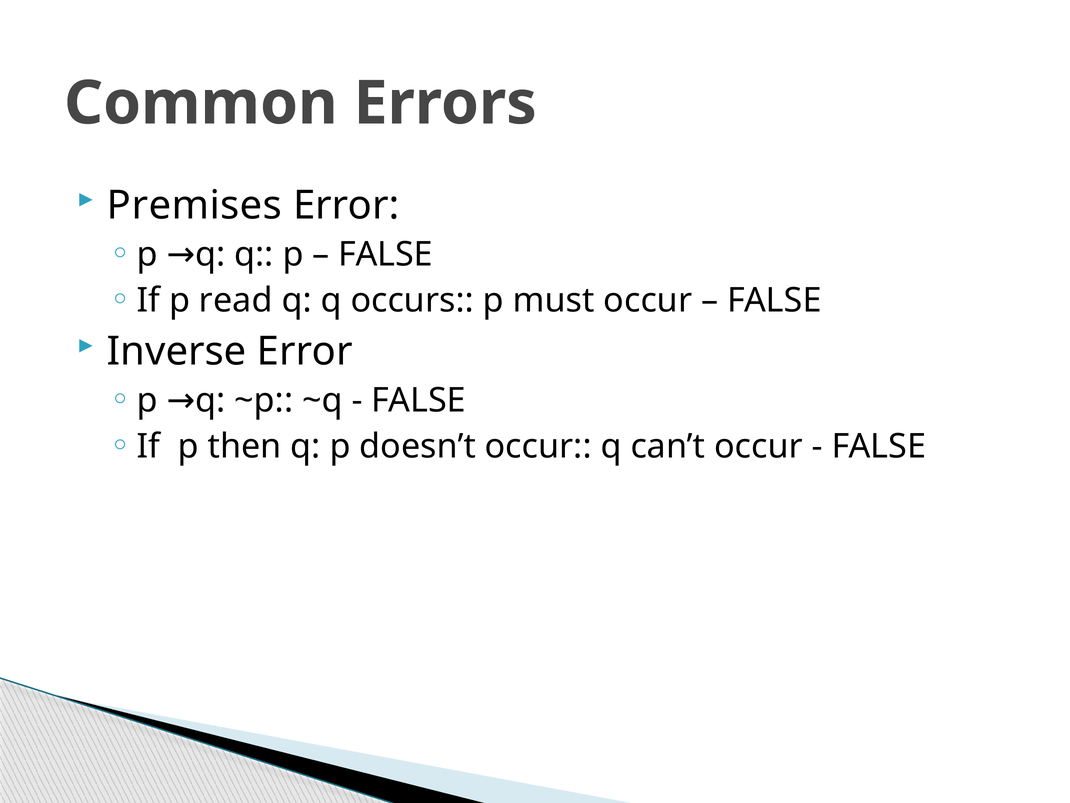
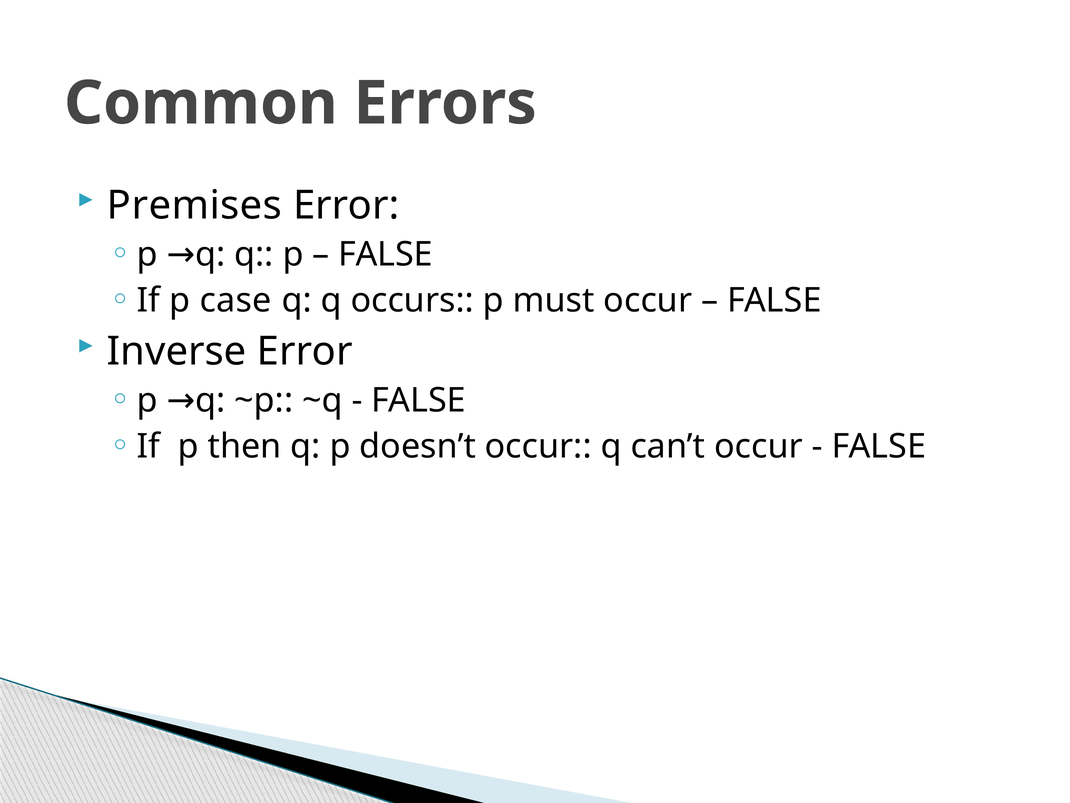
read: read -> case (236, 300)
